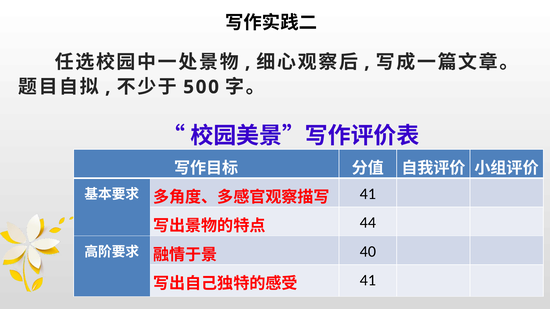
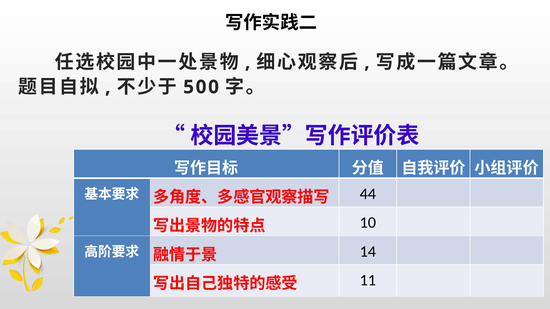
41: 41 -> 44 (368, 194)
44: 44 -> 10 (368, 223)
40: 40 -> 14 (368, 252)
41: 41 -> 11 (368, 281)
